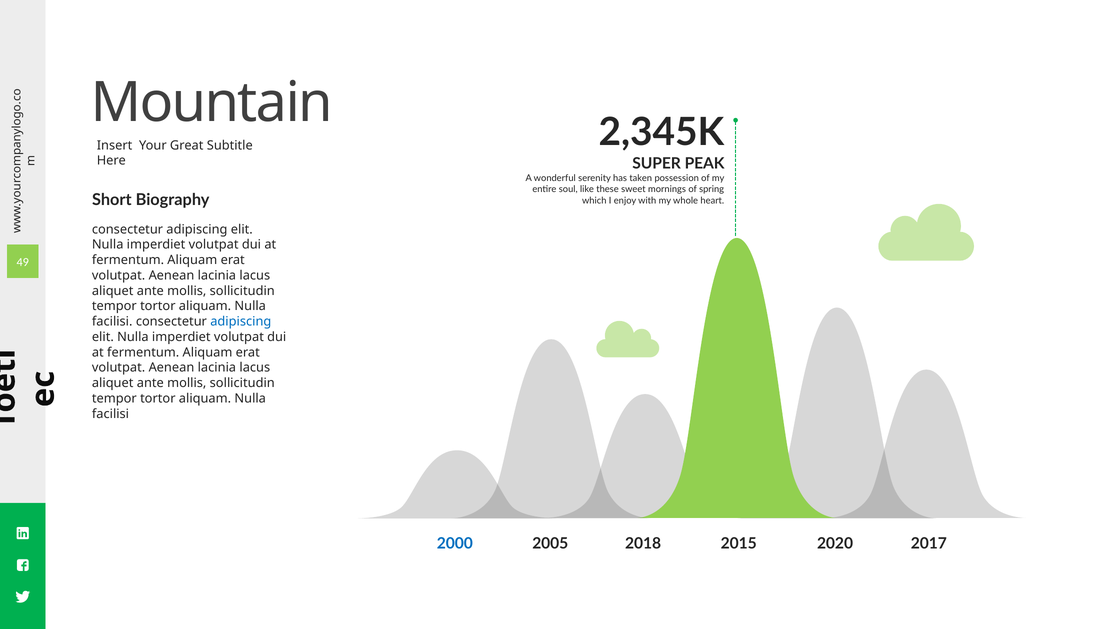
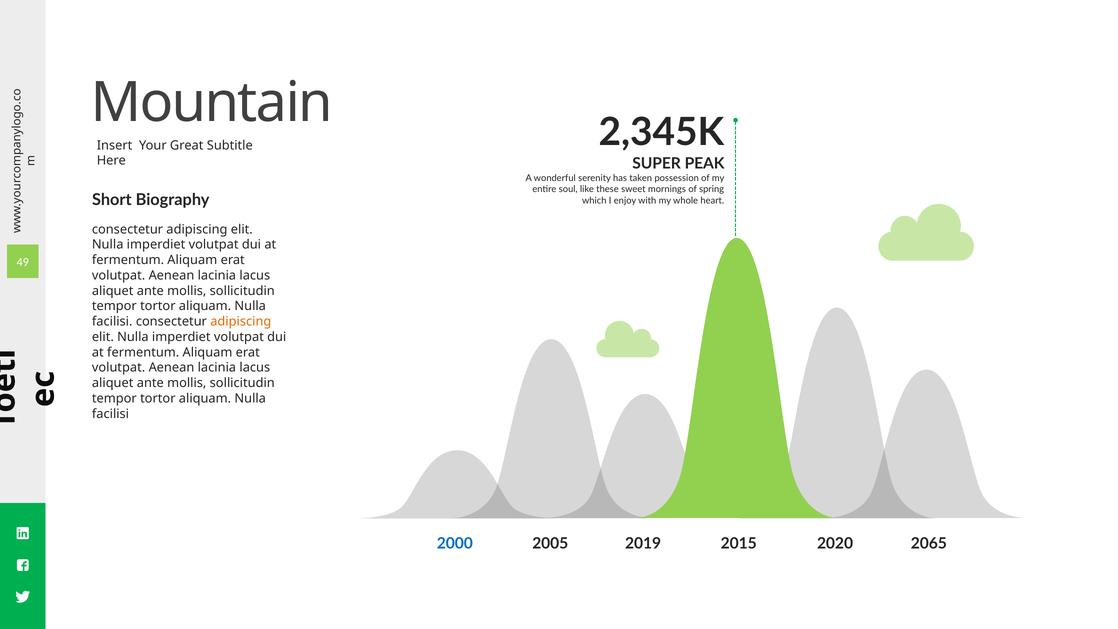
adipiscing colour: blue -> orange (241, 322)
2018: 2018 -> 2019 (643, 543)
2017: 2017 -> 2065 (929, 543)
